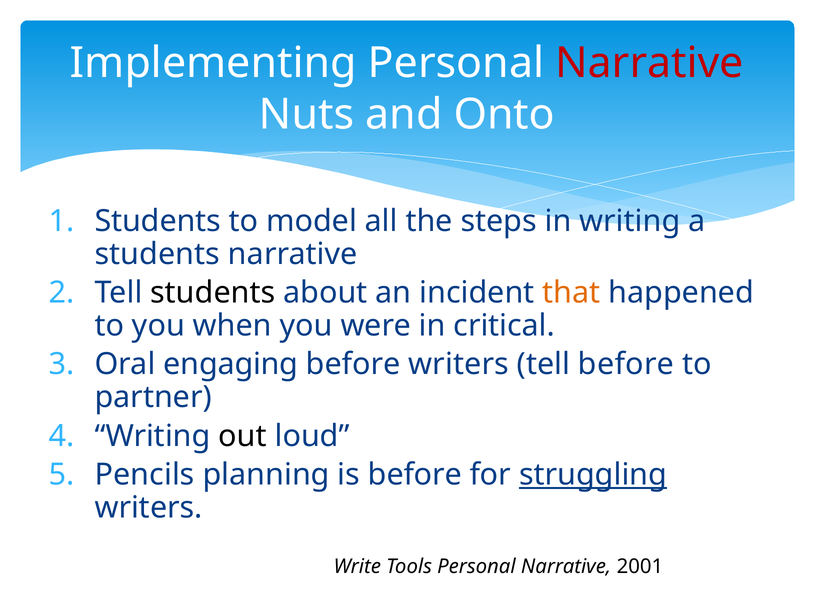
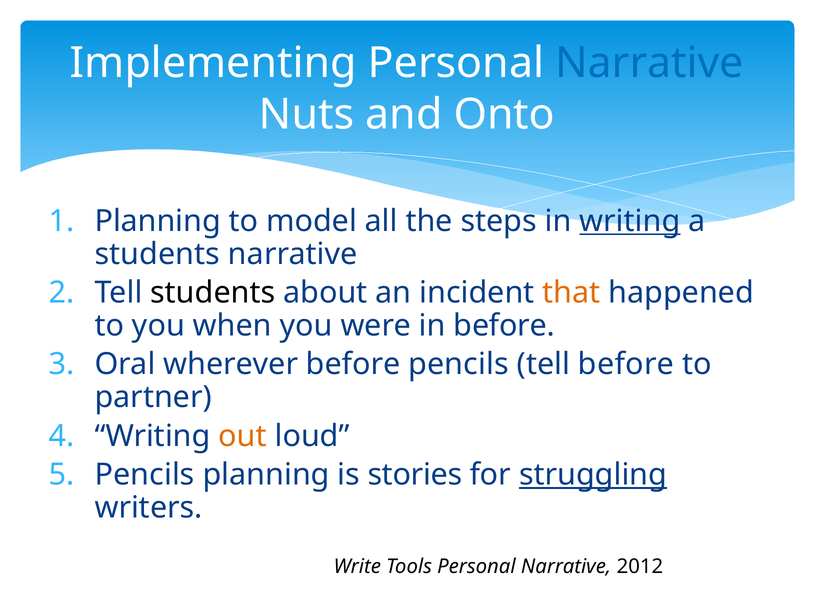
Narrative colour: red -> blue (650, 63)
Students: Students -> Planning (158, 221)
writing underline: none -> present (630, 221)
in critical: critical -> before (504, 326)
engaging: engaging -> wherever (231, 365)
before writers: writers -> pencils (459, 365)
out colour: black -> orange (243, 436)
is before: before -> stories (415, 475)
2001: 2001 -> 2012 (640, 567)
